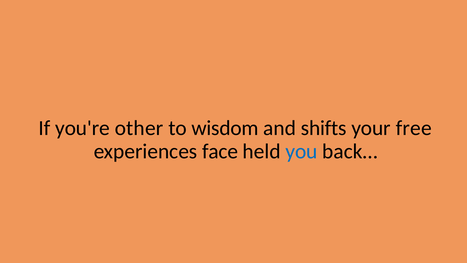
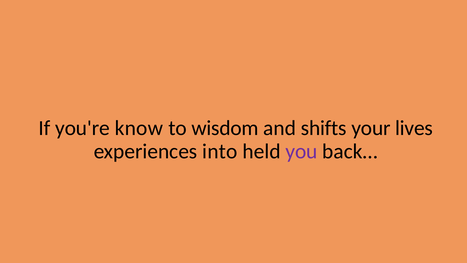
other: other -> know (139, 128)
free: free -> lives (414, 128)
face: face -> into (220, 151)
you colour: blue -> purple (301, 151)
